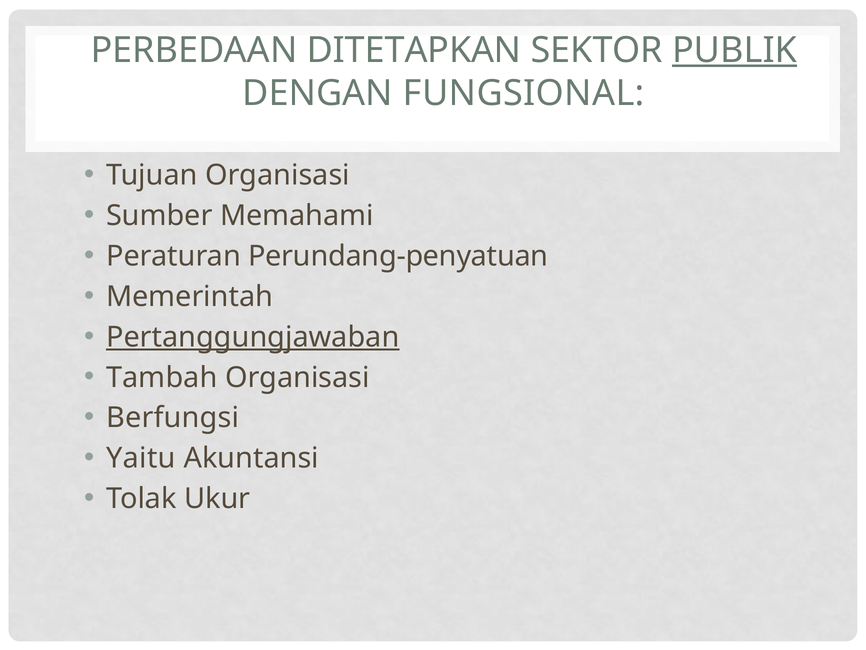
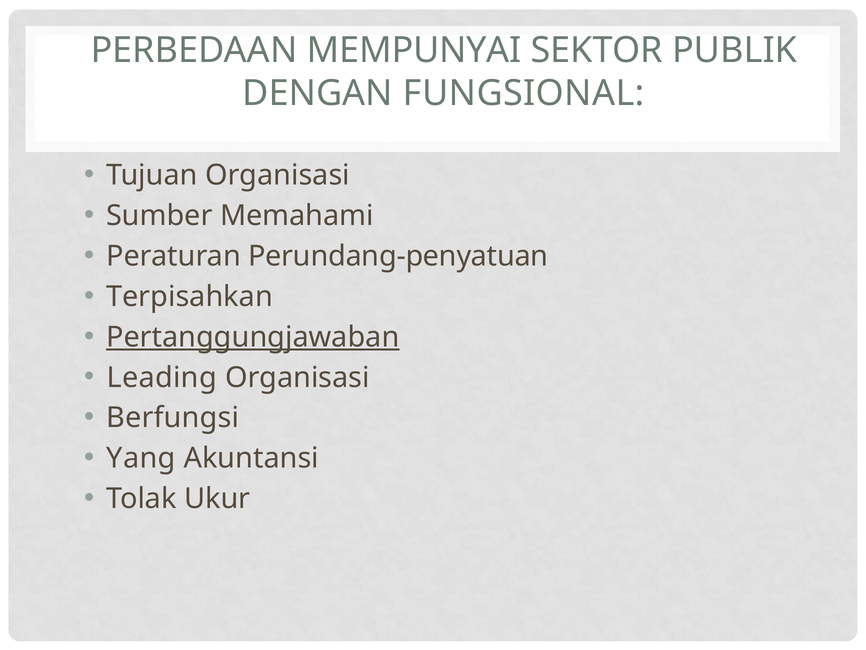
DITETAPKAN: DITETAPKAN -> MEMPUNYAI (414, 50)
PUBLIK underline: present -> none (735, 50)
Memerintah: Memerintah -> Terpisahkan (190, 296)
Tambah: Tambah -> Leading (162, 377)
Yaitu: Yaitu -> Yang (141, 458)
